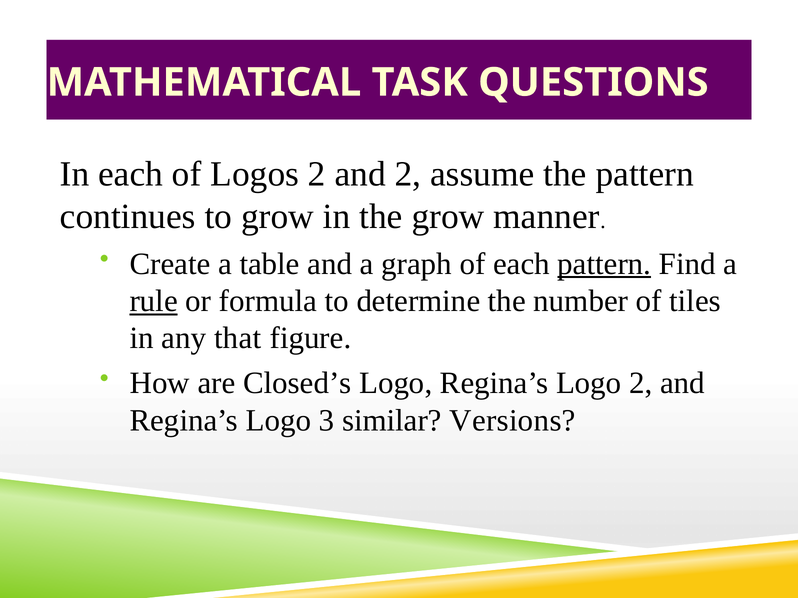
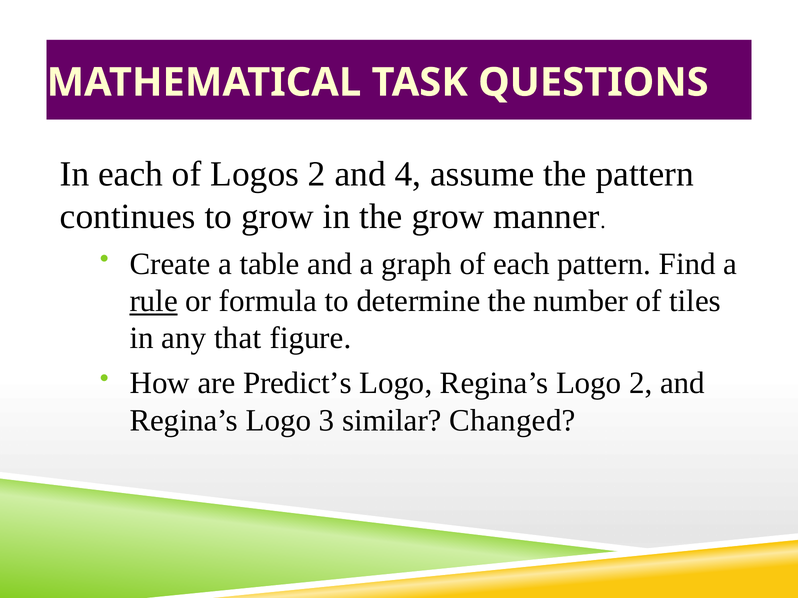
and 2: 2 -> 4 (408, 174)
pattern underline: present -> none (604, 264)
Closed’s: Closed’s -> Predict’s (297, 384)
Versions: Versions -> Changed (513, 421)
